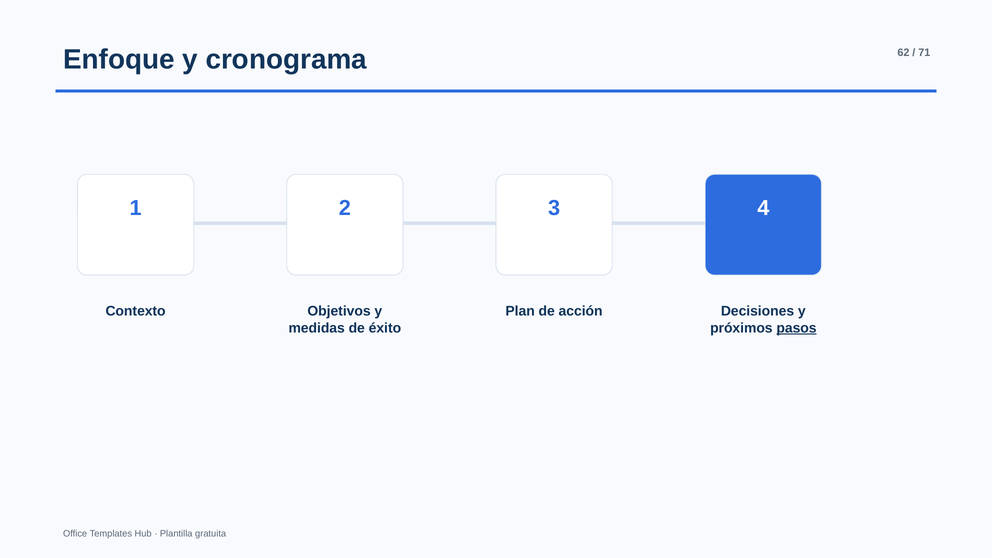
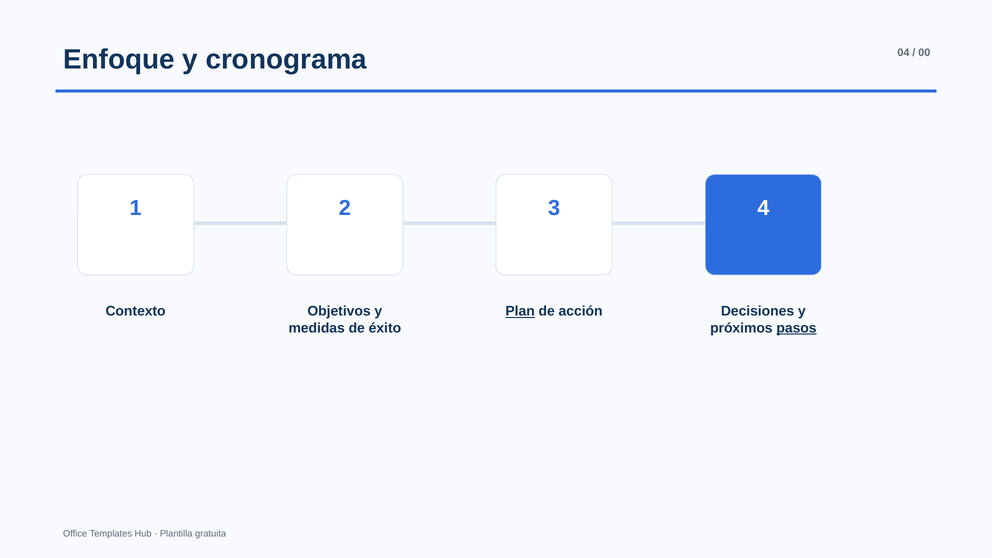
62: 62 -> 04 (903, 53)
71: 71 -> 00 (924, 53)
Plan underline: none -> present (520, 311)
